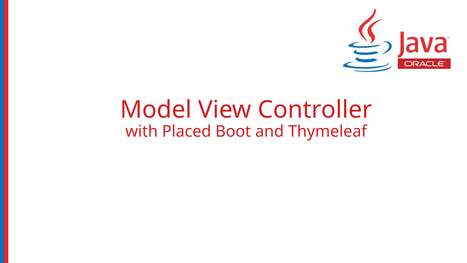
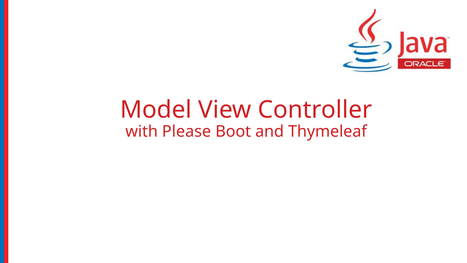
Placed: Placed -> Please (187, 131)
